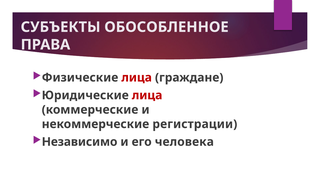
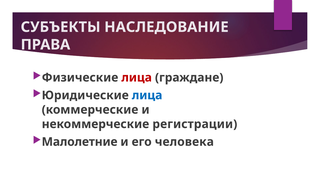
ОБОСОБЛЕННОЕ: ОБОСОБЛЕННОЕ -> НАСЛЕДОВАНИЕ (166, 27)
лица colour: red -> blue (147, 95)
Независимо: Независимо -> Малолетние (80, 142)
